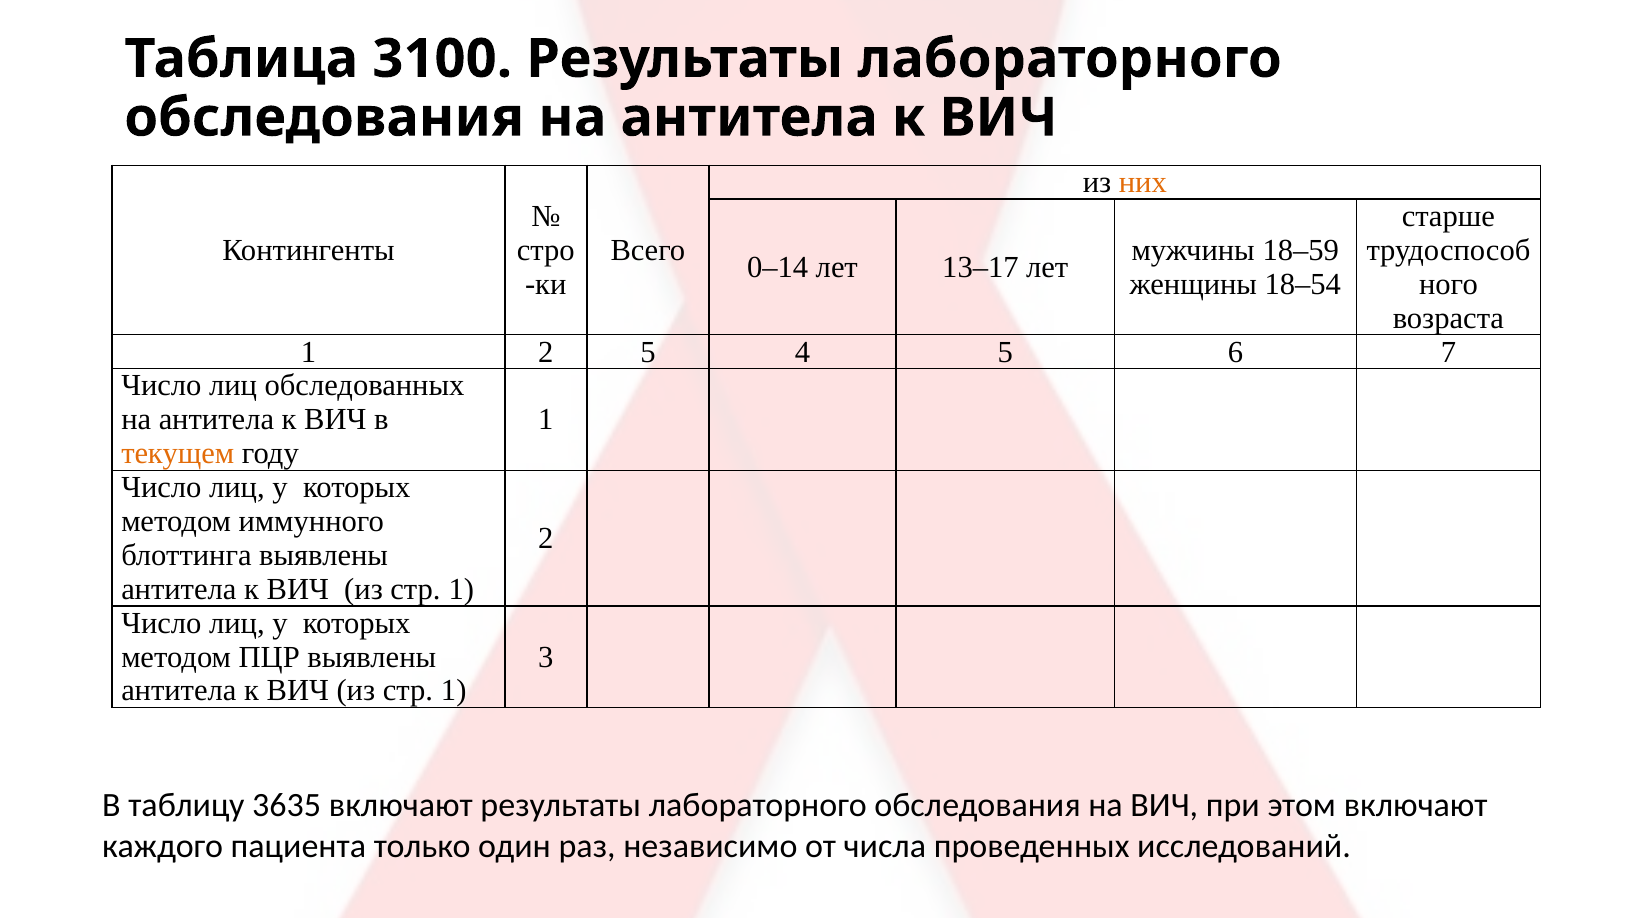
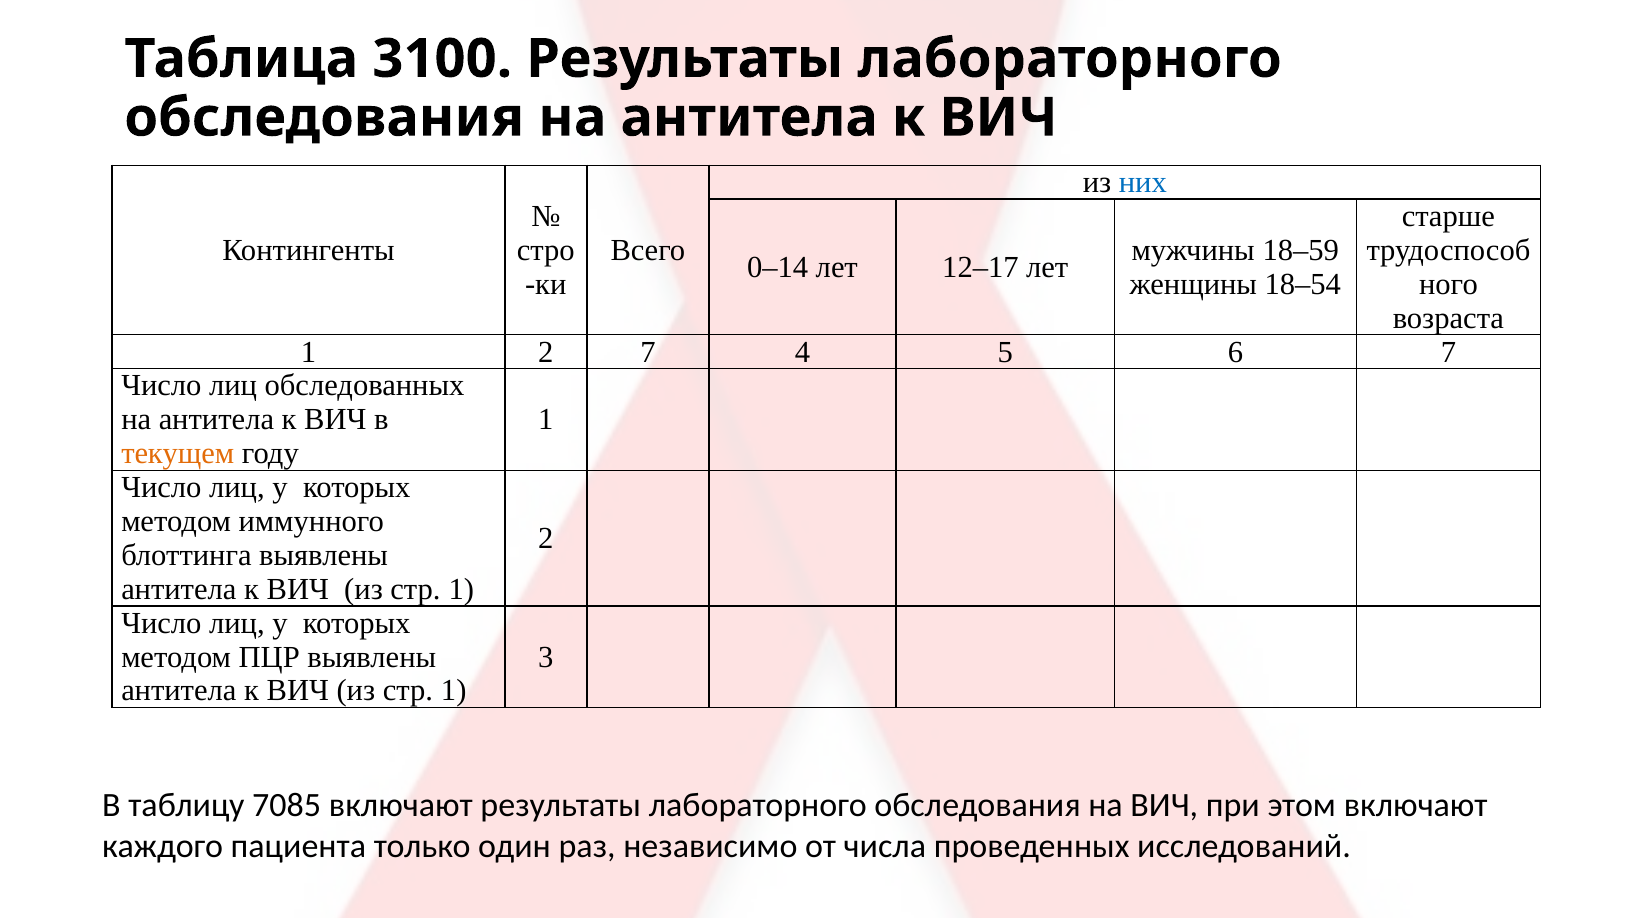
них colour: orange -> blue (1143, 182)
13–17: 13–17 -> 12–17 (980, 267)
2 5: 5 -> 7 (648, 352)
3635: 3635 -> 7085 (287, 805)
